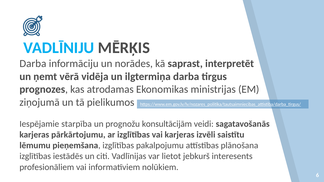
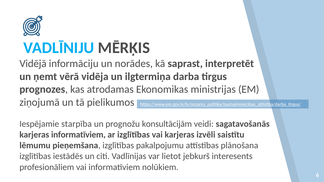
Darba: Darba -> Vidējā (33, 64)
karjeras pārkārtojumu: pārkārtojumu -> informatīviem (78, 135)
